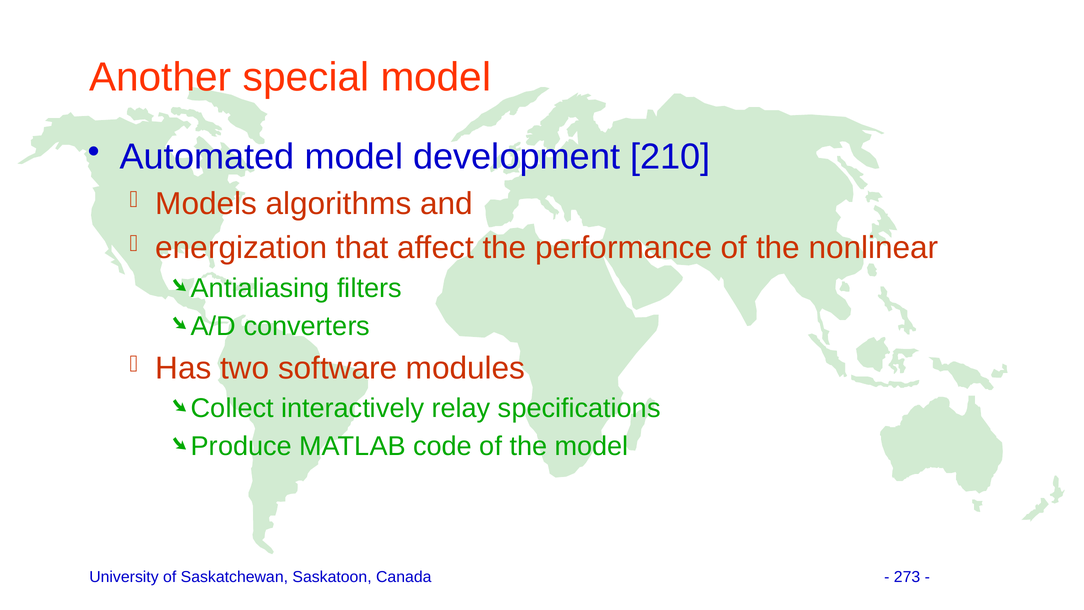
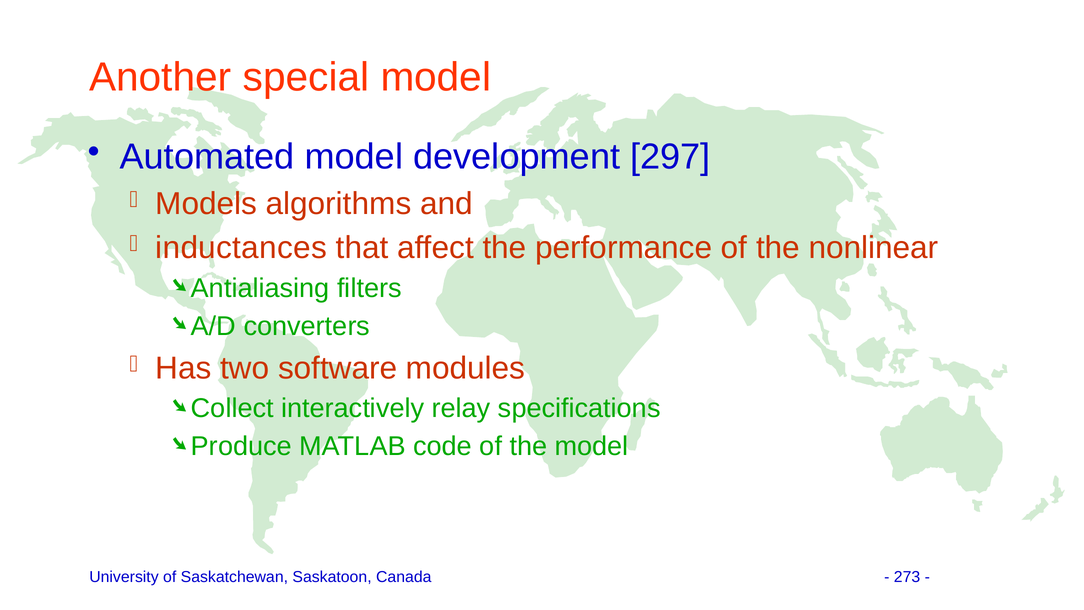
210: 210 -> 297 (670, 157)
energization: energization -> inductances (241, 248)
